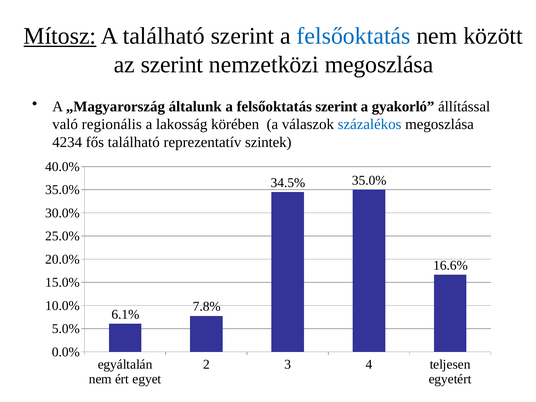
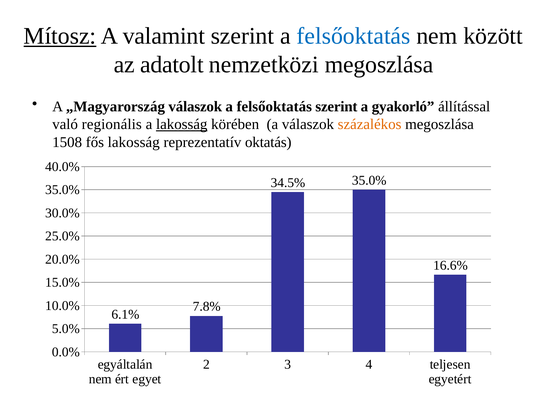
A található: található -> valamint (164, 36)
az szerint: szerint -> adatolt (172, 65)
„Magyarország általunk: általunk -> válaszok (195, 106)
lakosság underline: none -> present (182, 124)
százalékos colour: blue -> orange (370, 124)
4234: 4234 -> 1508 (67, 142)
fős található: található -> lakosság (134, 142)
szintek: szintek -> oktatás (268, 142)
